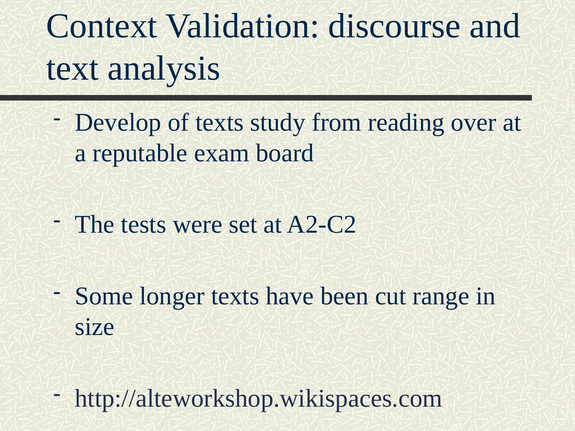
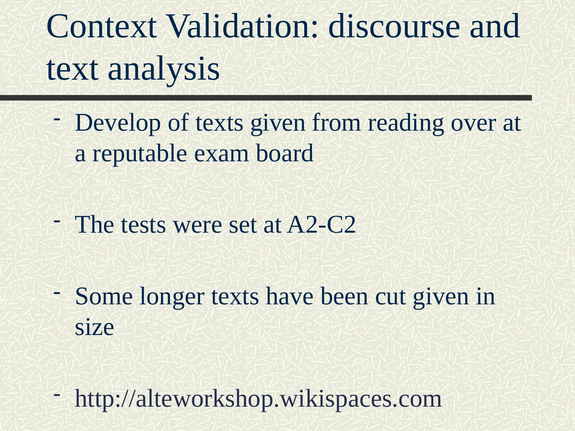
texts study: study -> given (278, 122)
cut range: range -> given (441, 296)
